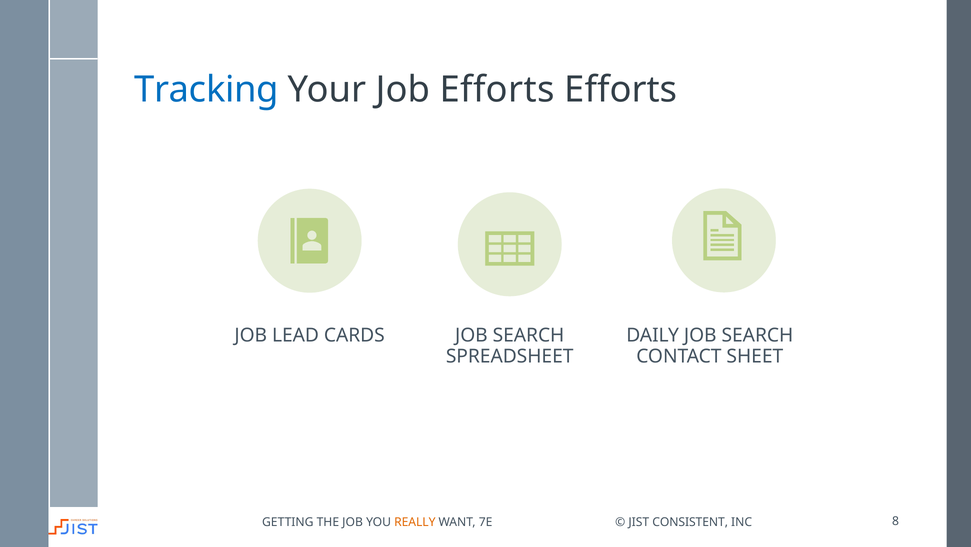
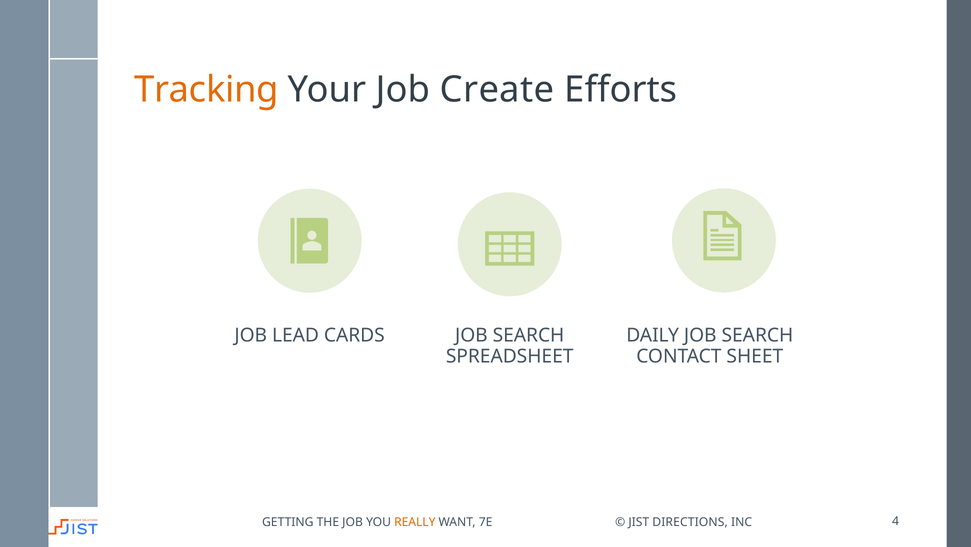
Tracking colour: blue -> orange (207, 89)
Job Efforts: Efforts -> Create (497, 89)
CONSISTENT: CONSISTENT -> DIRECTIONS (690, 522)
8: 8 -> 4 (896, 521)
